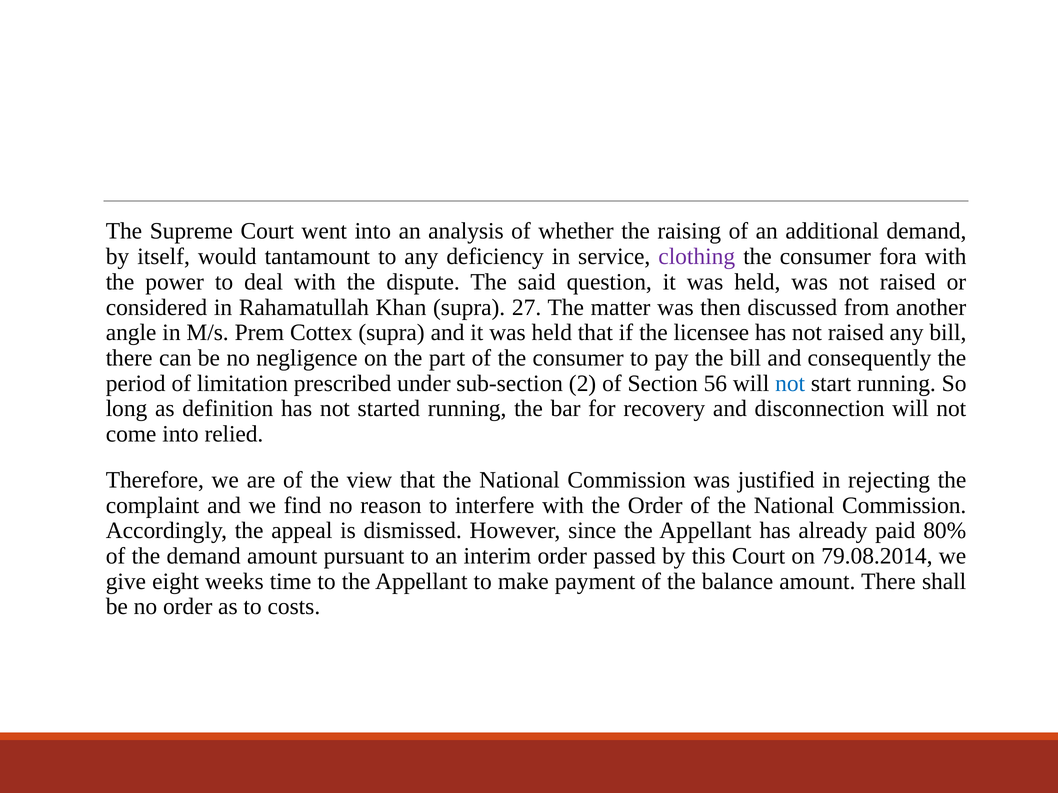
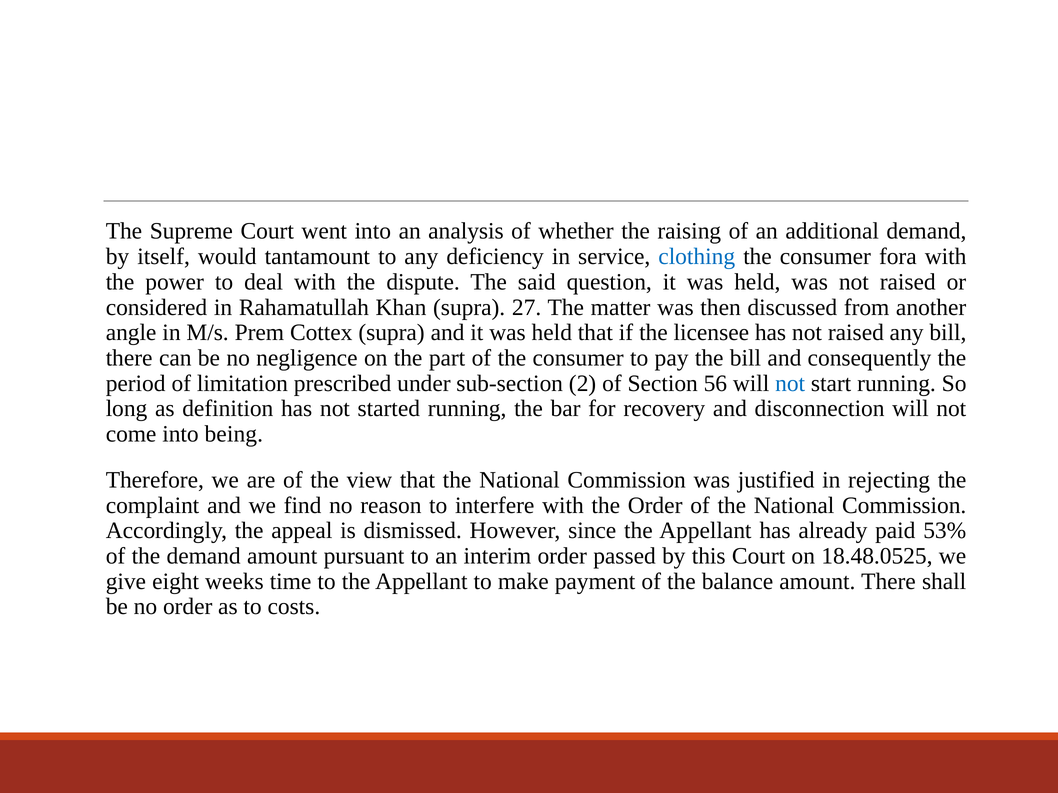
clothing colour: purple -> blue (697, 257)
relied: relied -> being (234, 434)
80%: 80% -> 53% (945, 531)
79.08.2014: 79.08.2014 -> 18.48.0525 (877, 556)
